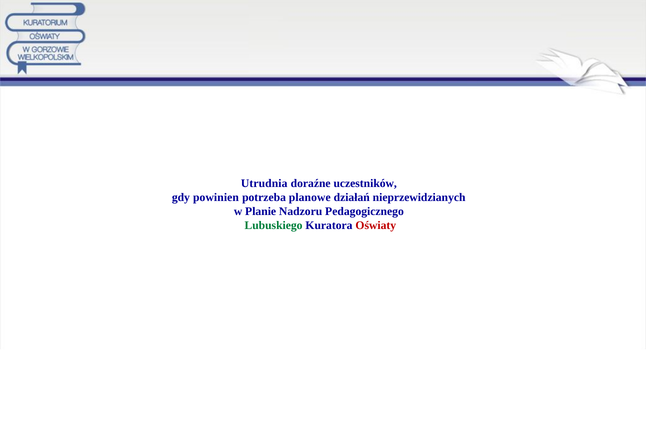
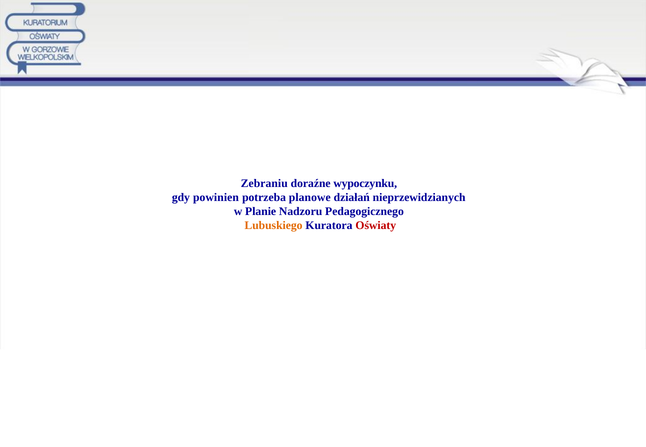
Utrudnia: Utrudnia -> Zebraniu (264, 184)
uczestników: uczestników -> wypoczynku (365, 184)
Lubuskiego colour: green -> orange (274, 225)
